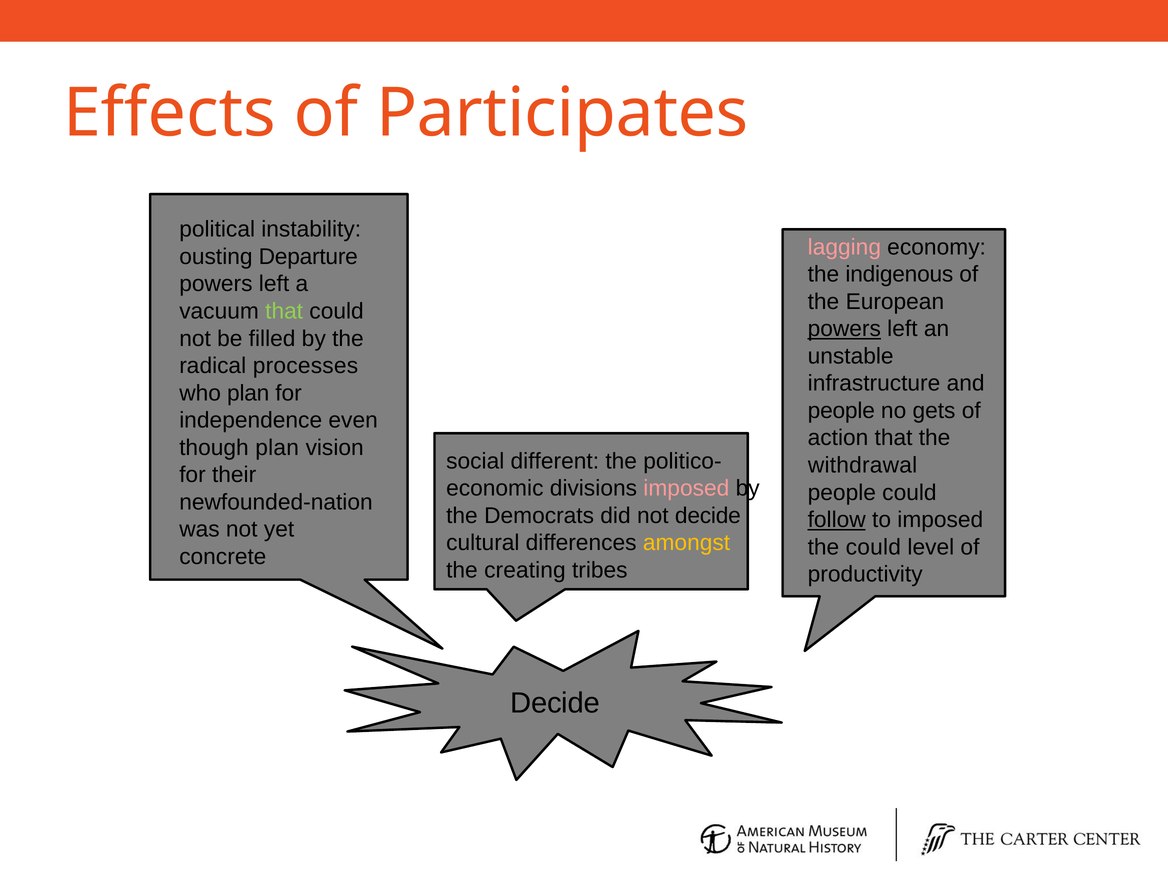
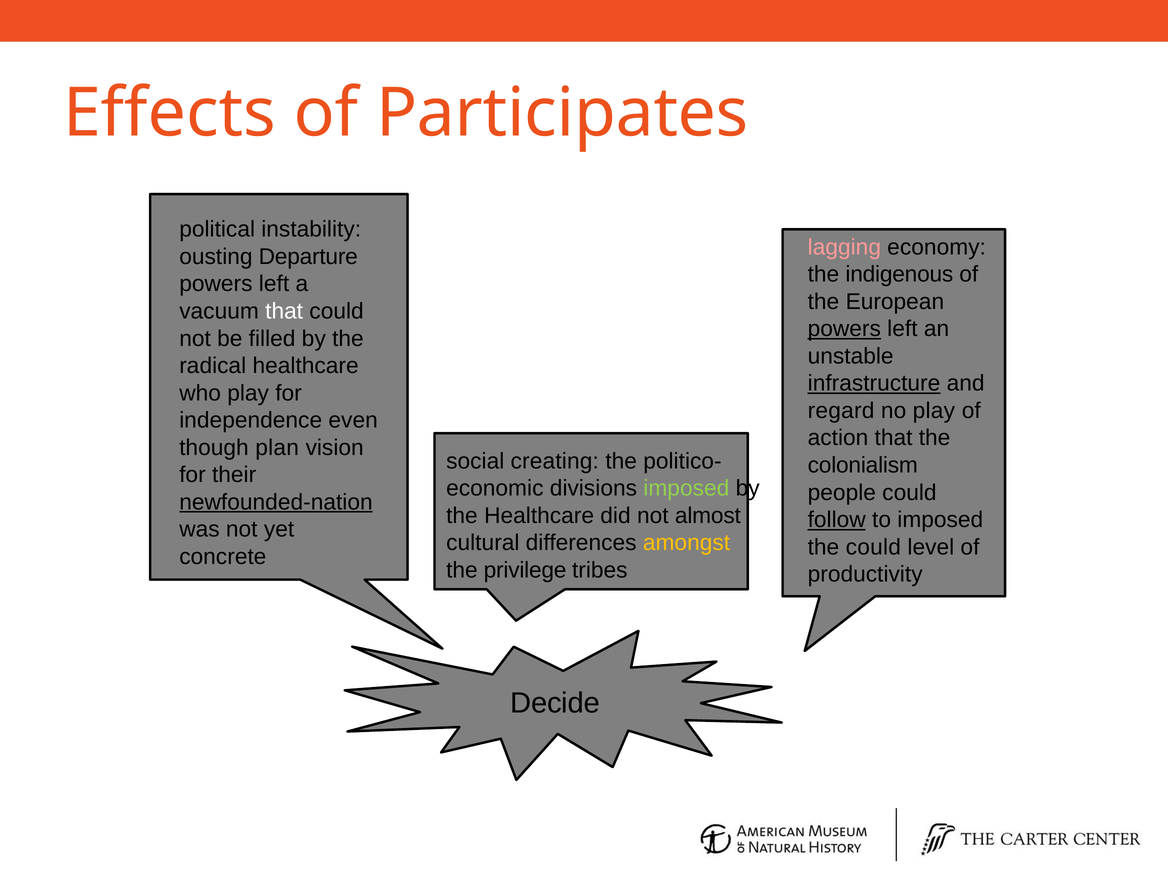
that colour: light green -> white (284, 311)
radical processes: processes -> healthcare (306, 366)
infrastructure underline: none -> present (874, 383)
who plan: plan -> play (248, 393)
people: people -> regard (841, 411)
no gets: gets -> play (934, 411)
different: different -> creating (555, 461)
withdrawal: withdrawal -> colonialism (863, 465)
imposed colour: pink -> light green (686, 488)
newfounded-nation underline: none -> present (276, 502)
the Democrats: Democrats -> Healthcare (539, 516)
not decide: decide -> almost (708, 516)
creating: creating -> privilege (525, 570)
